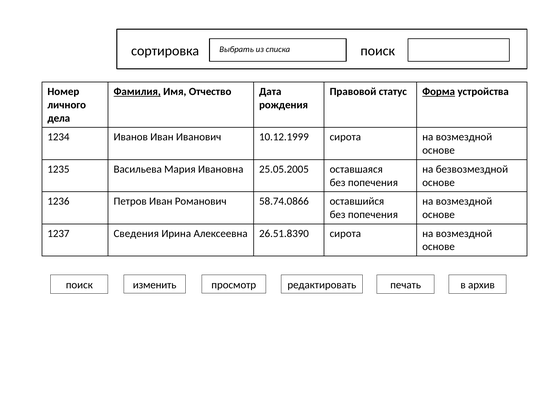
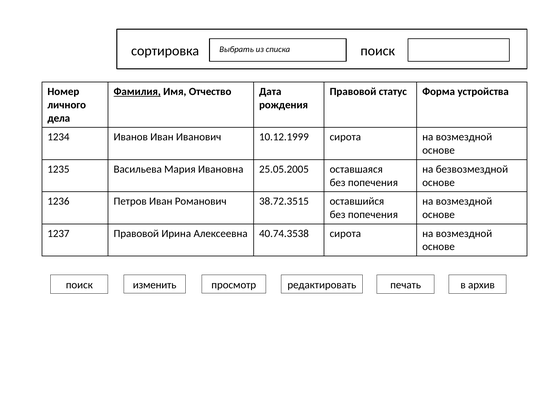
Форма underline: present -> none (439, 92)
58.74.0866: 58.74.0866 -> 38.72.3515 (284, 201)
1237 Сведения: Сведения -> Правовой (136, 233)
26.51.8390: 26.51.8390 -> 40.74.3538 (284, 233)
